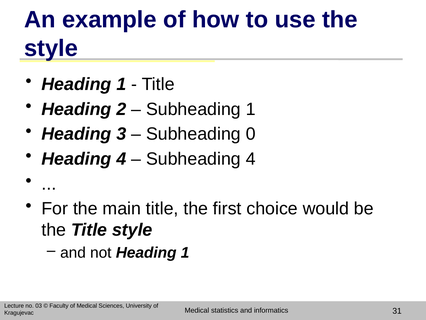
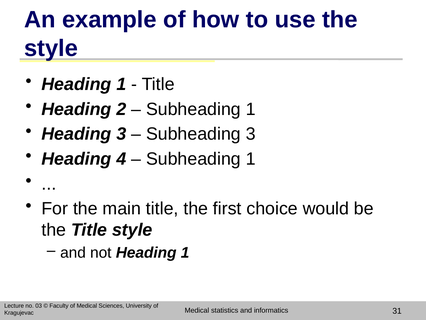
Subheading 0: 0 -> 3 (251, 134)
4: 4 -> 1 (251, 159)
